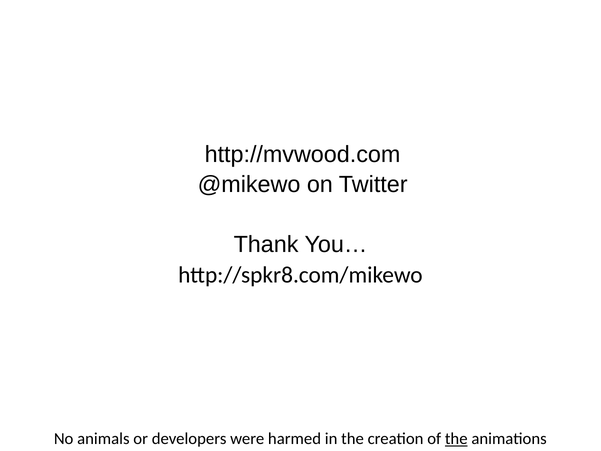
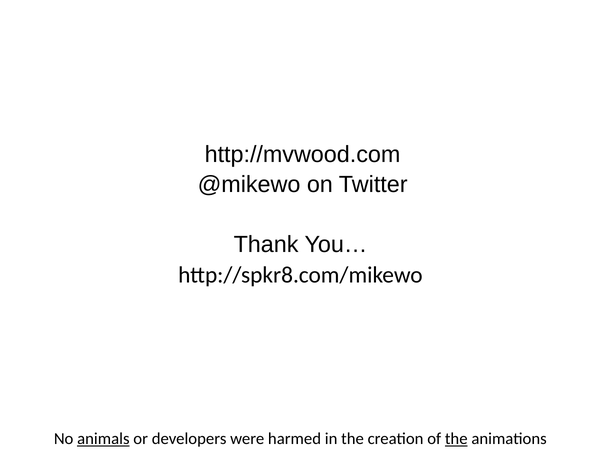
animals underline: none -> present (103, 439)
